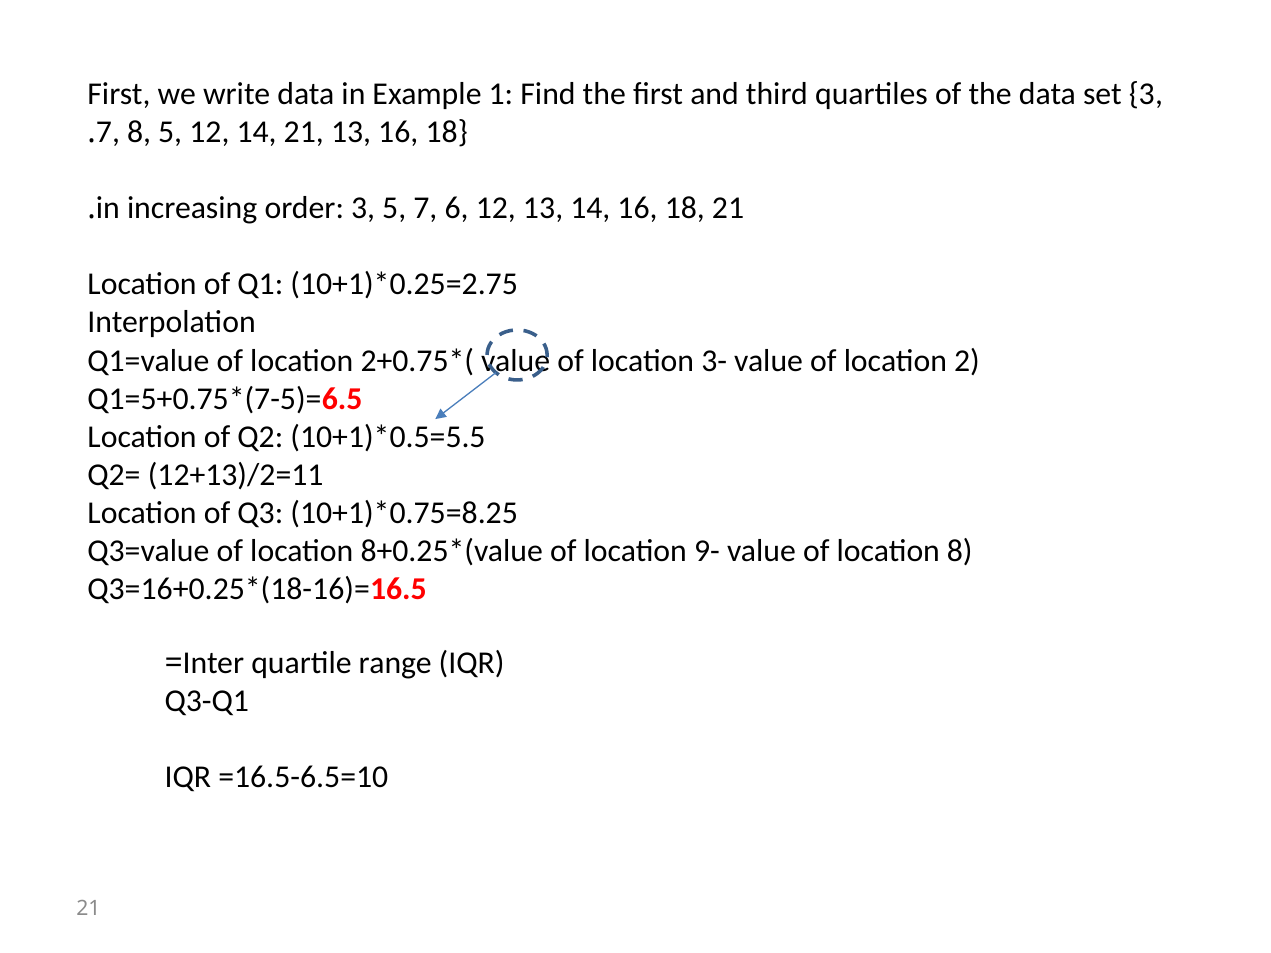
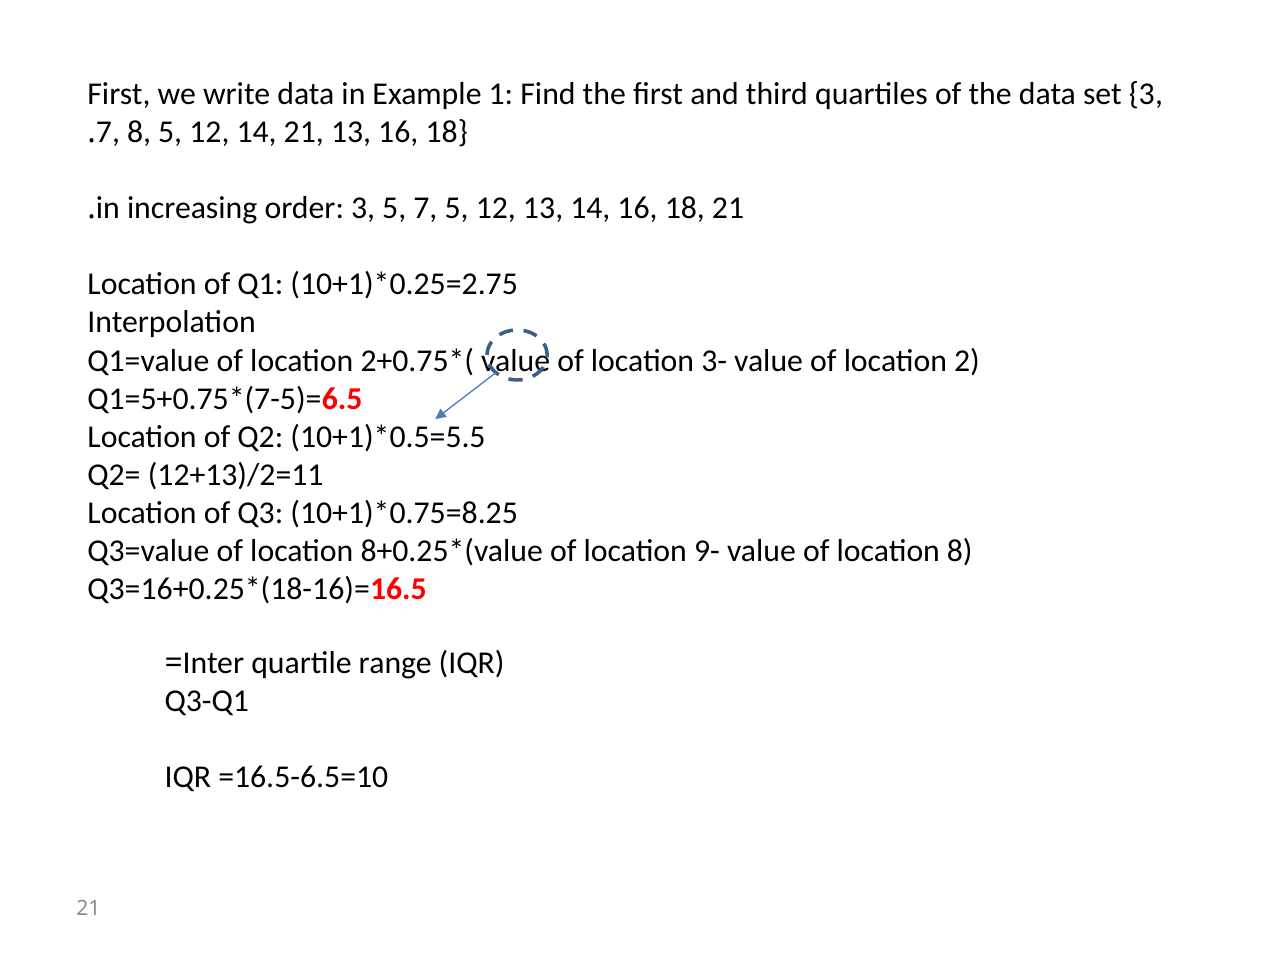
7 6: 6 -> 5 (457, 208)
